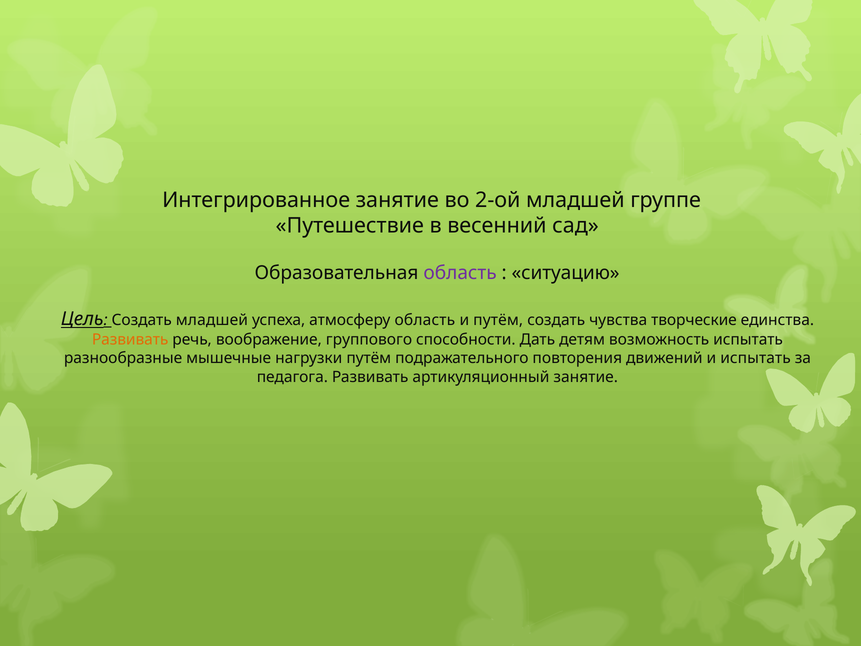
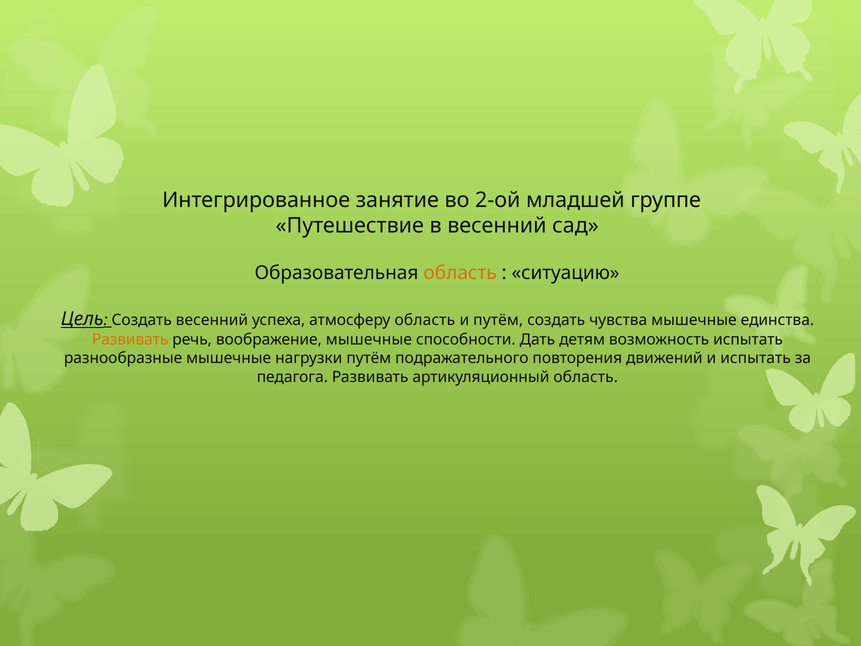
область colour: purple -> orange (460, 273)
Создать младшей: младшей -> весенний (212, 320)
чувства творческие: творческие -> мышечные (694, 320)
воображение группового: группового -> мышечные (369, 339)
артикуляционный занятие: занятие -> область (586, 377)
